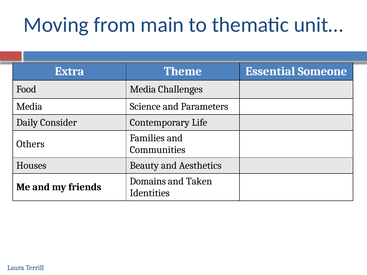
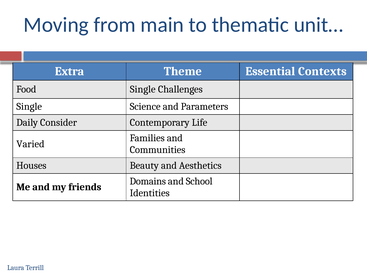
Someone: Someone -> Contexts (322, 71)
Food Media: Media -> Single (143, 89)
Media: Media -> Single (29, 107)
Others: Others -> Varied (30, 144)
Taken: Taken -> School (199, 181)
